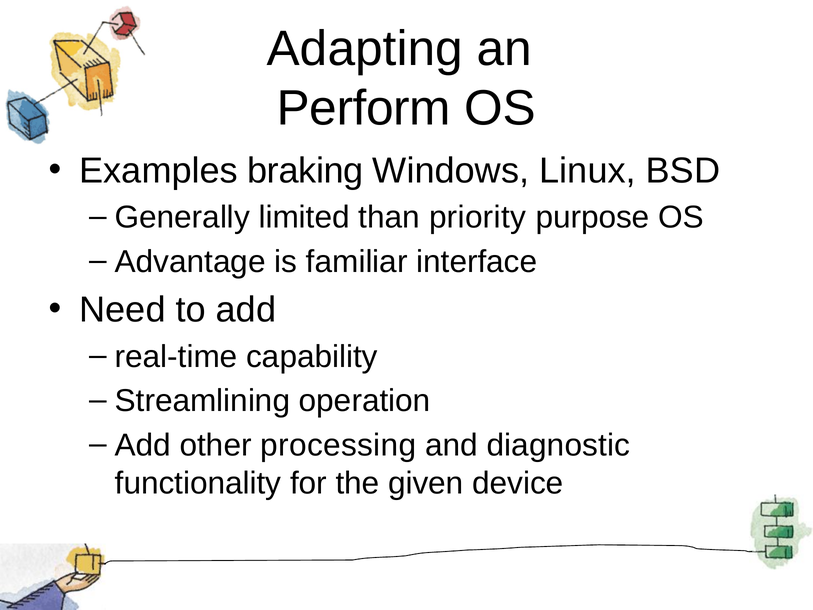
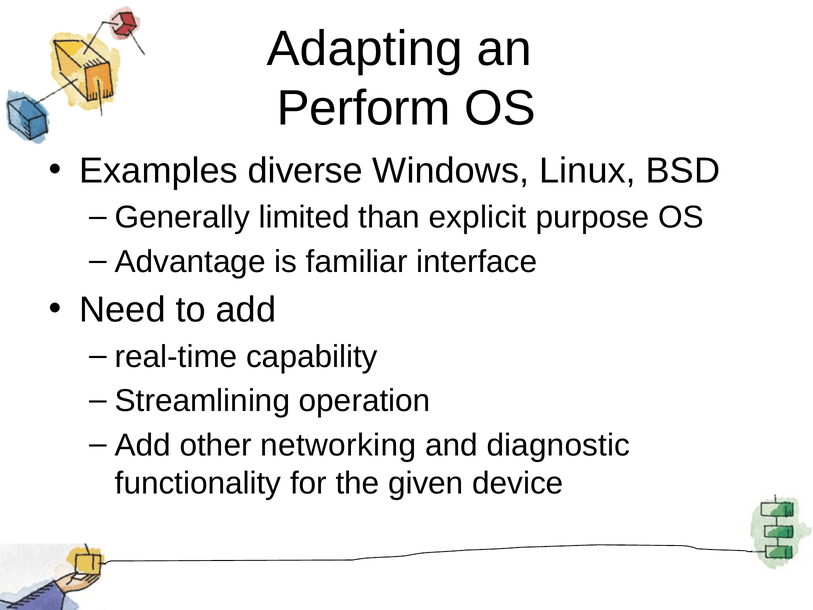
braking: braking -> diverse (305, 171)
priority: priority -> explicit (478, 217)
processing: processing -> networking (338, 445)
